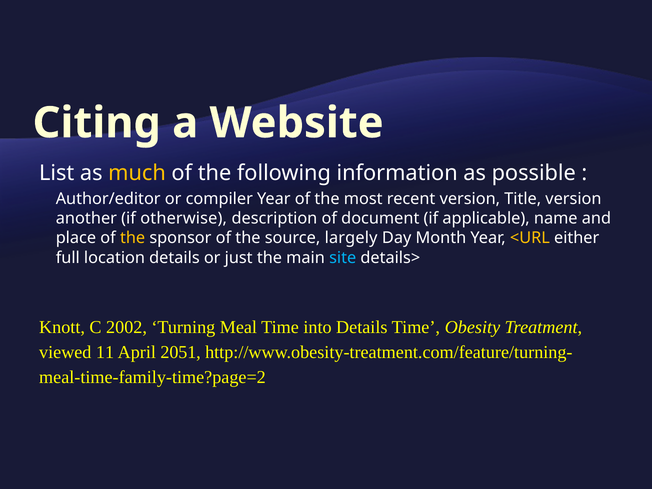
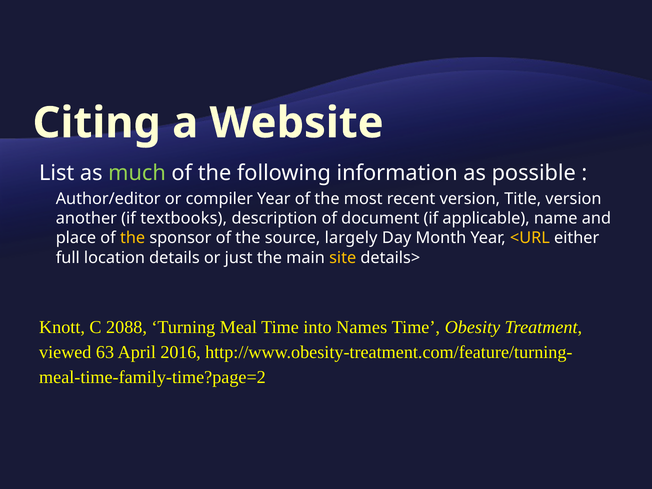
much colour: yellow -> light green (137, 173)
otherwise: otherwise -> textbooks (184, 219)
site colour: light blue -> yellow (343, 258)
2002: 2002 -> 2088 (127, 327)
into Details: Details -> Names (362, 327)
11: 11 -> 63 (105, 352)
2051: 2051 -> 2016 (181, 352)
